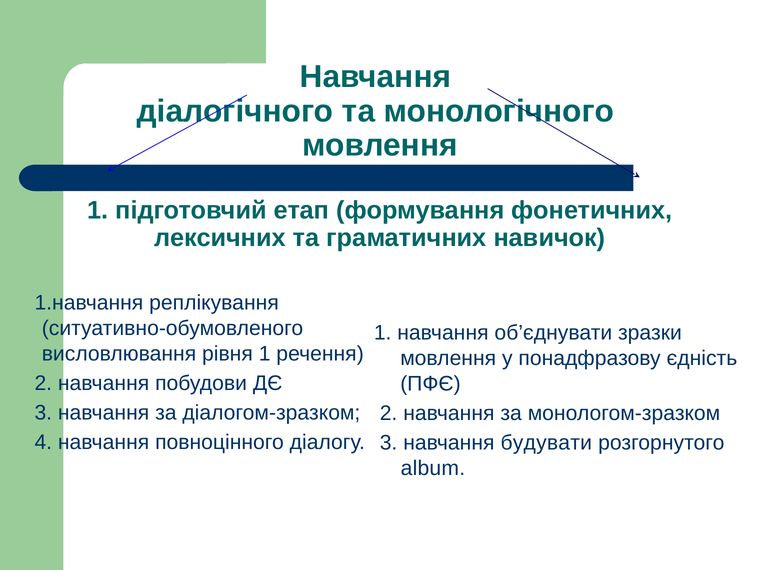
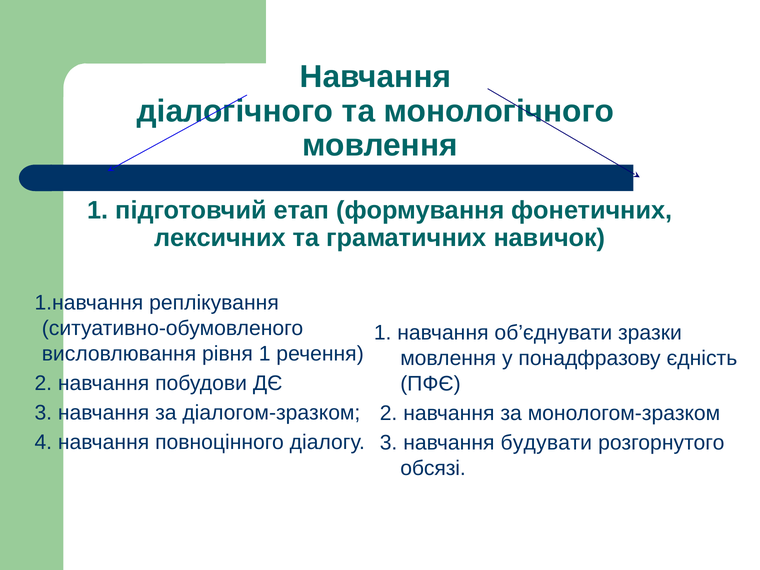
album: album -> обсязі (433, 468)
